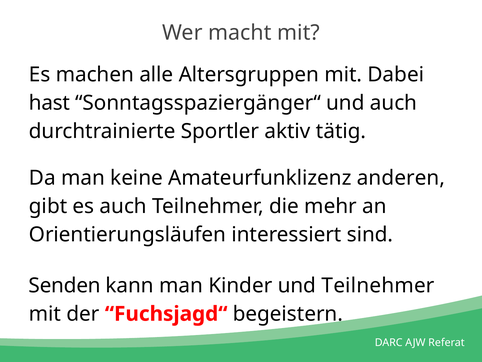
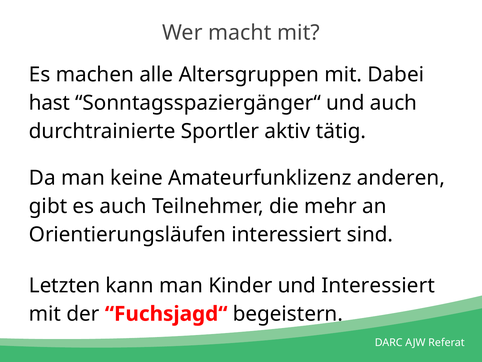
Senden: Senden -> Letzten (65, 285)
und Teilnehmer: Teilnehmer -> Interessiert (378, 285)
